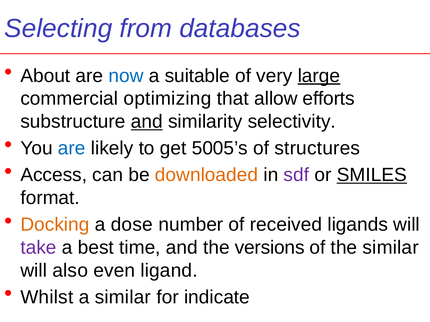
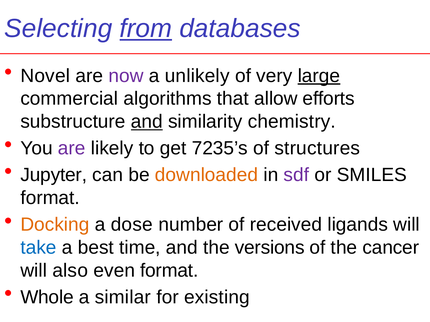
from underline: none -> present (146, 29)
About: About -> Novel (45, 76)
now colour: blue -> purple (126, 76)
suitable: suitable -> unlikely (197, 76)
optimizing: optimizing -> algorithms (168, 99)
selectivity: selectivity -> chemistry (292, 122)
are colour: blue -> purple (72, 149)
5005’s: 5005’s -> 7235’s (220, 149)
Access: Access -> Jupyter (54, 175)
SMILES underline: present -> none (372, 175)
take colour: purple -> blue (38, 248)
the similar: similar -> cancer (391, 248)
even ligand: ligand -> format (169, 271)
Whilst: Whilst -> Whole (47, 298)
indicate: indicate -> existing (217, 298)
